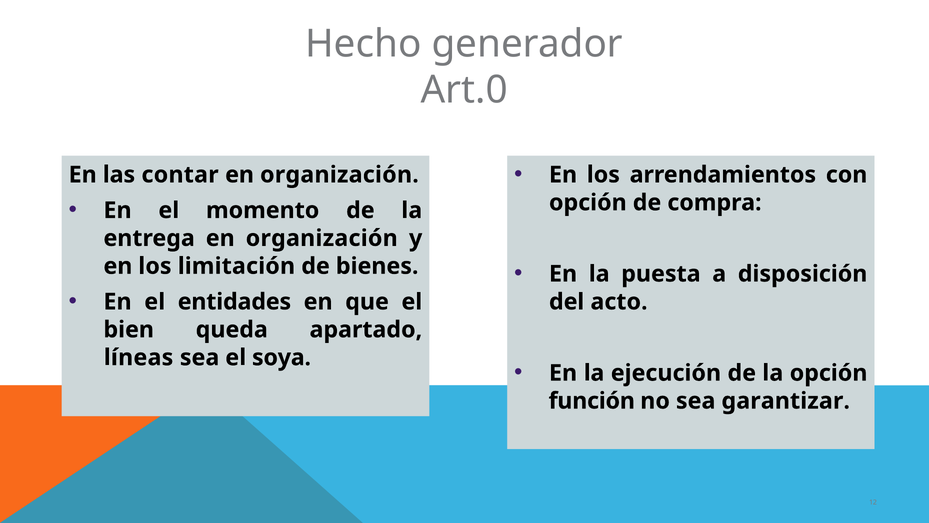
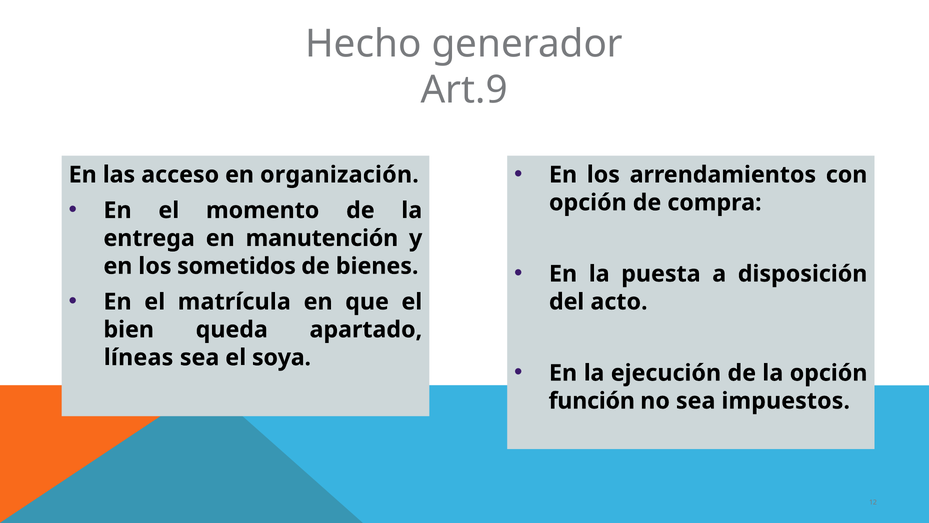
Art.0: Art.0 -> Art.9 (464, 90)
contar: contar -> acceso (180, 175)
entrega en organización: organización -> manutención (322, 238)
limitación: limitación -> sometidos (237, 266)
entidades: entidades -> matrícula (234, 302)
garantizar: garantizar -> impuestos (786, 401)
